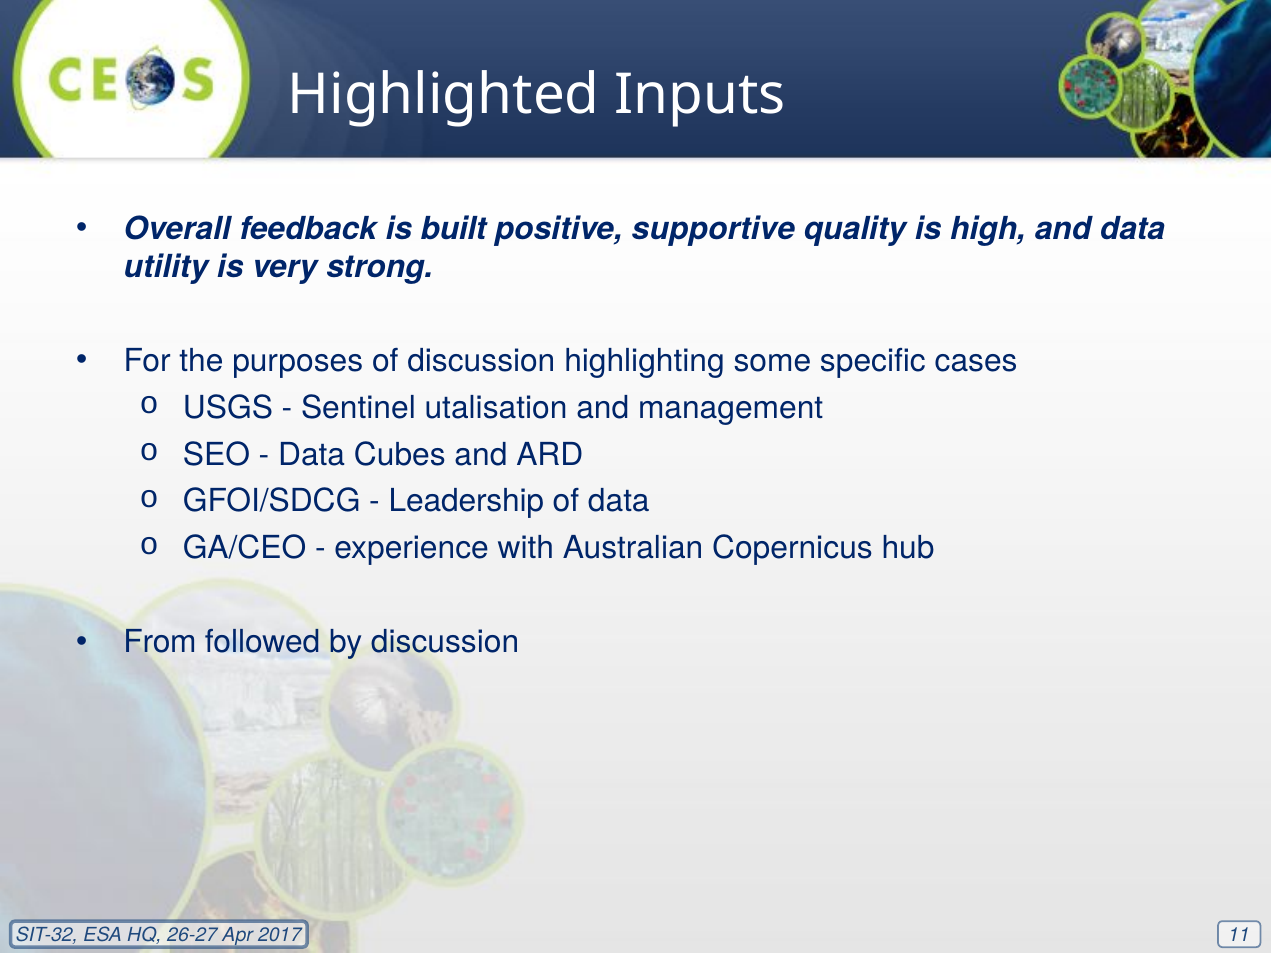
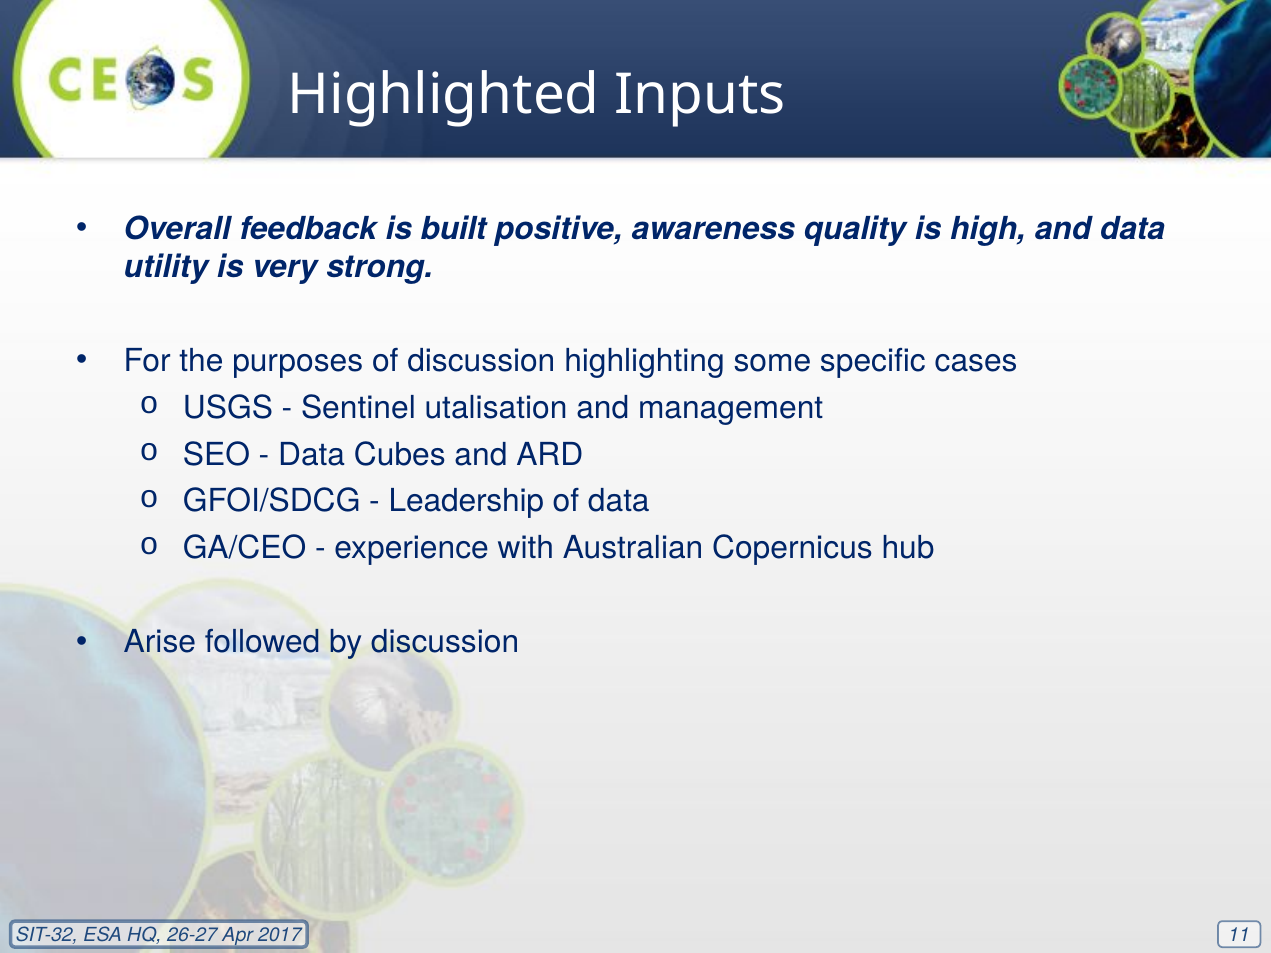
supportive: supportive -> awareness (713, 229)
From: From -> Arise (160, 642)
